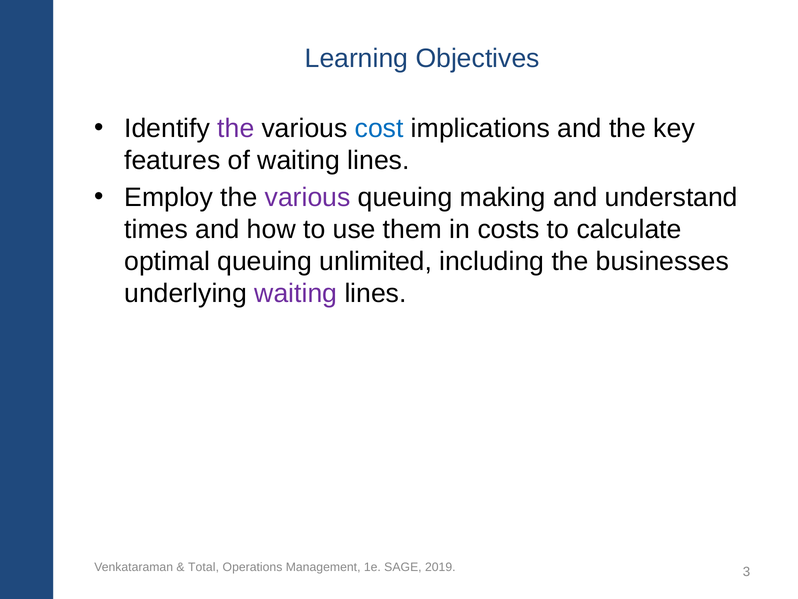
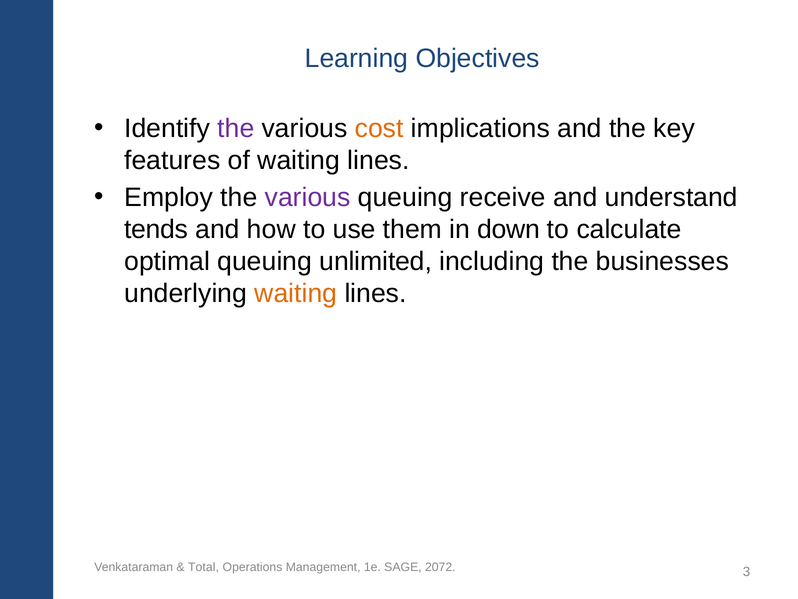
cost colour: blue -> orange (379, 128)
making: making -> receive (503, 197)
times: times -> tends (156, 229)
costs: costs -> down (509, 229)
waiting colour: purple -> orange (296, 293)
2019: 2019 -> 2072 (440, 567)
